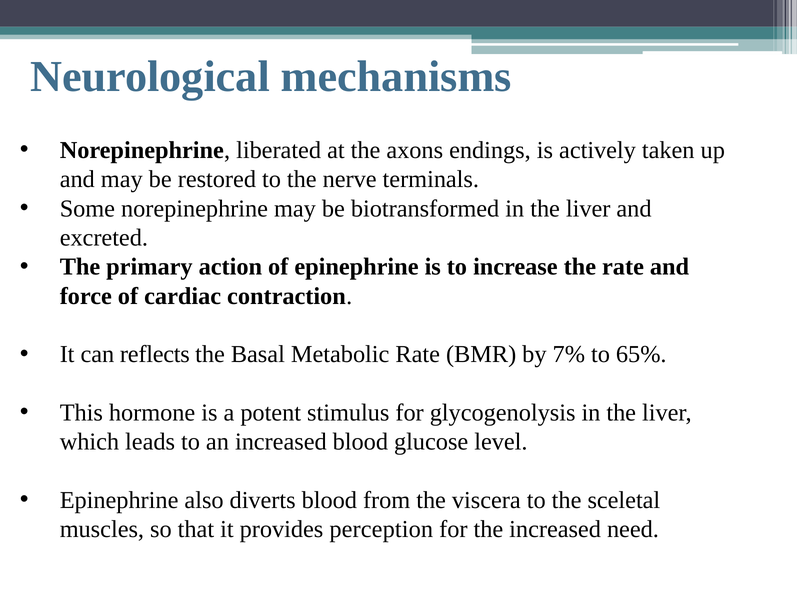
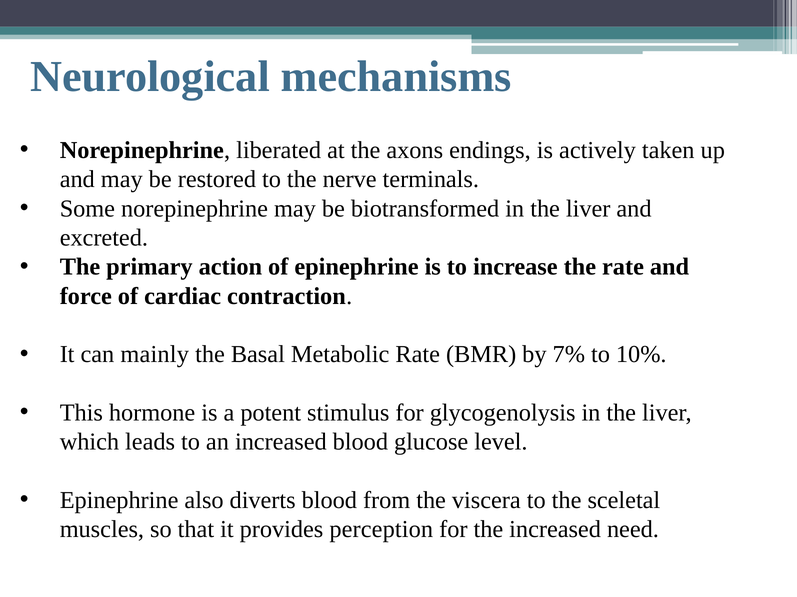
reflects: reflects -> mainly (155, 355)
65%: 65% -> 10% (641, 355)
